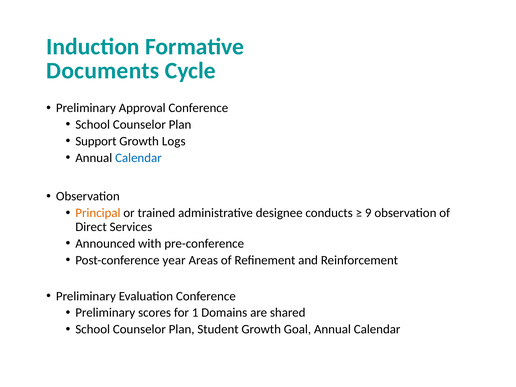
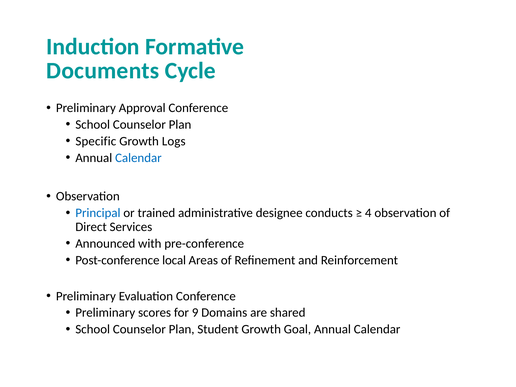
Support: Support -> Specific (96, 141)
Principal colour: orange -> blue (98, 213)
9: 9 -> 4 (368, 213)
year: year -> local (174, 260)
1: 1 -> 9 (195, 313)
